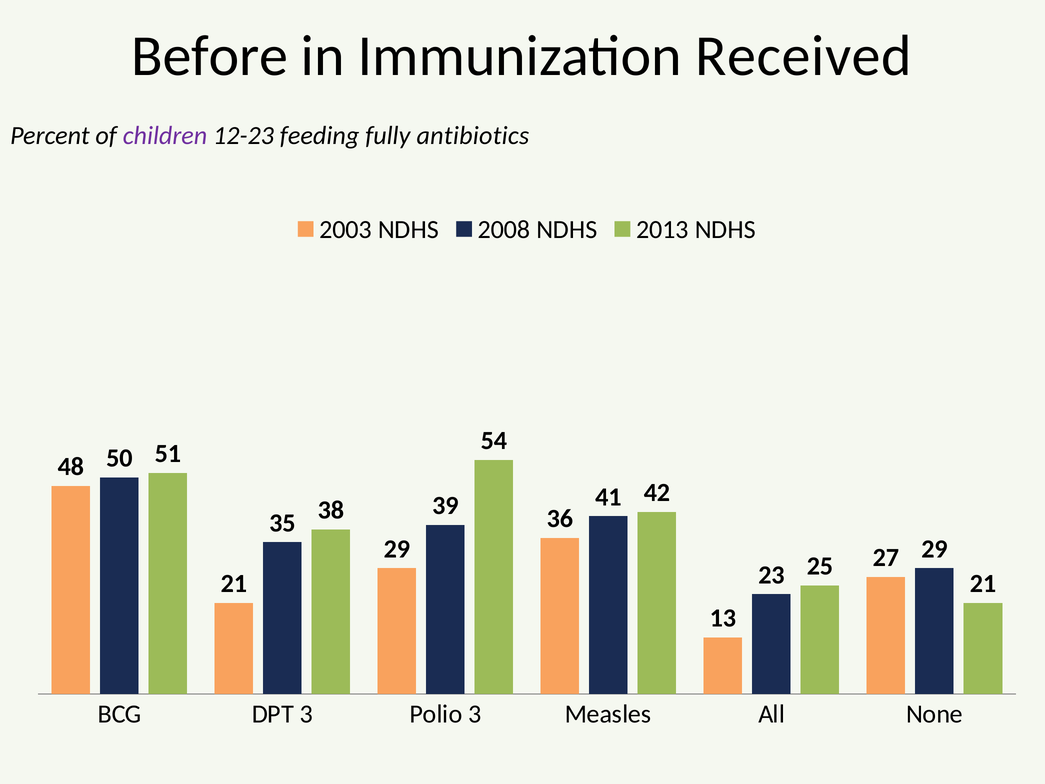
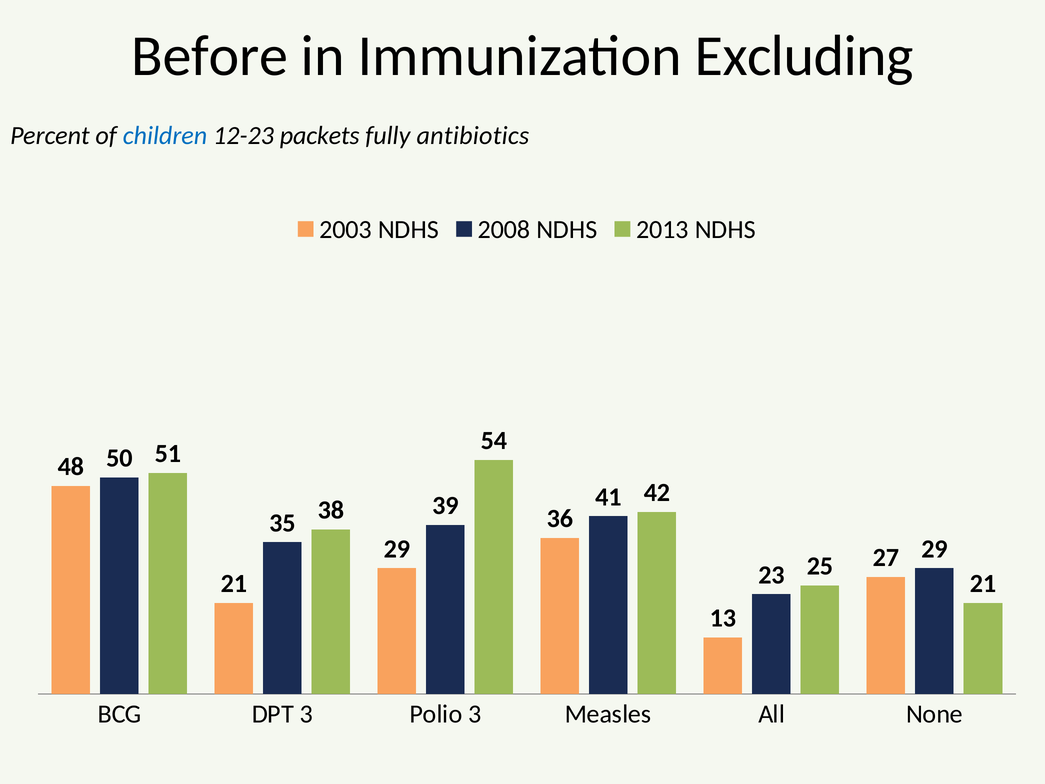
Received: Received -> Excluding (804, 56)
children colour: purple -> blue (165, 136)
feeding: feeding -> packets (320, 136)
